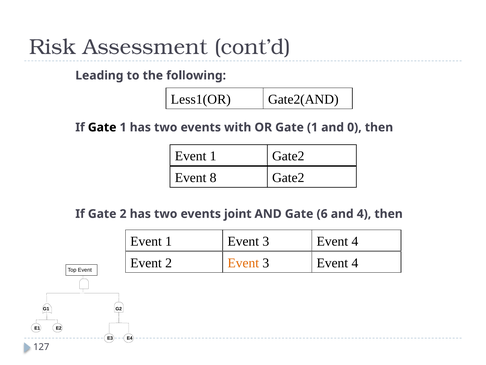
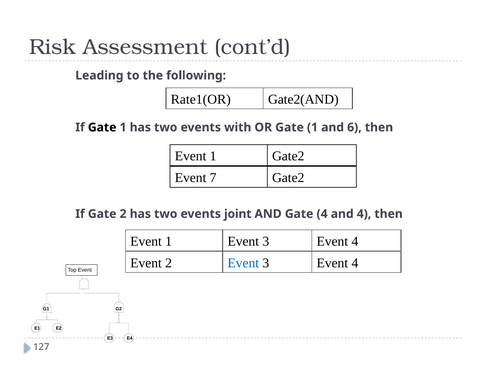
Less1(OR: Less1(OR -> Rate1(OR (201, 99)
0: 0 -> 6 (354, 127)
8: 8 -> 7 (213, 177)
Gate 6: 6 -> 4 (322, 214)
Event colour: orange -> blue (243, 263)
